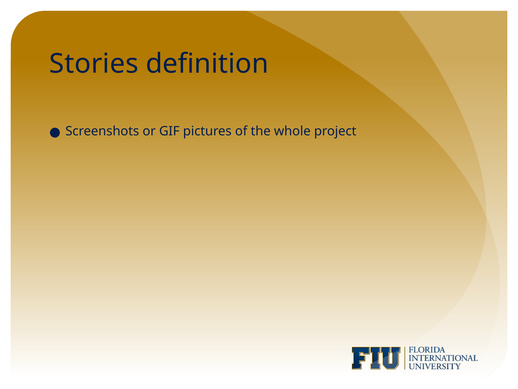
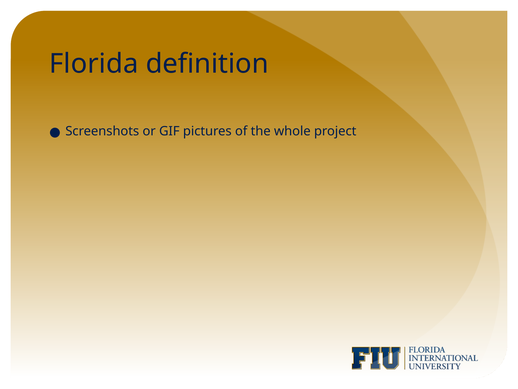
Stories: Stories -> Florida (94, 64)
